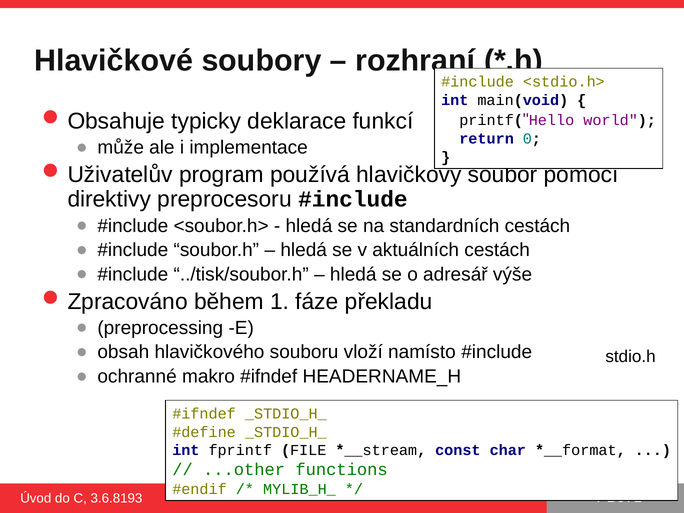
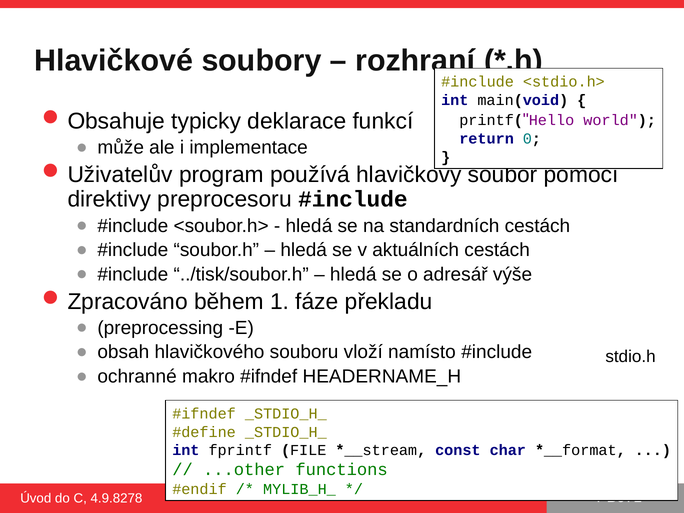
3.6.8193: 3.6.8193 -> 4.9.8278 (116, 498)
